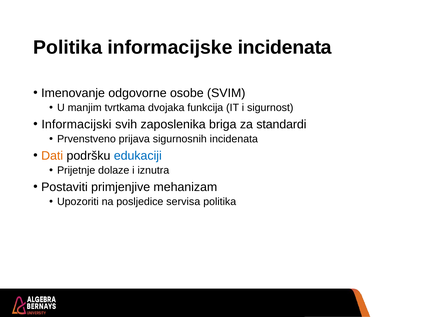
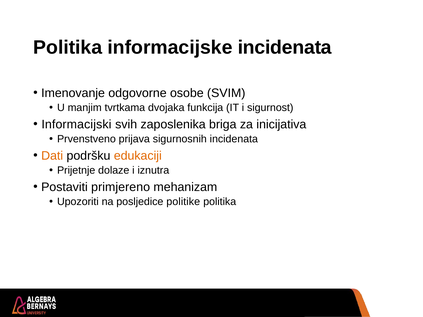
standardi: standardi -> inicijativa (281, 125)
edukaciji colour: blue -> orange (138, 156)
primjenjive: primjenjive -> primjereno (121, 187)
servisa: servisa -> politike (183, 202)
